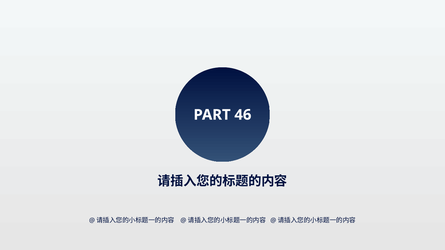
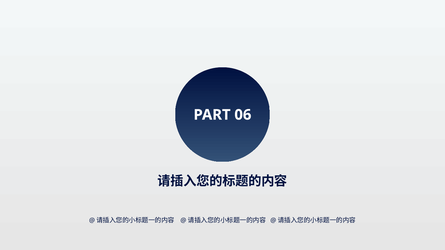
46: 46 -> 06 (243, 115)
